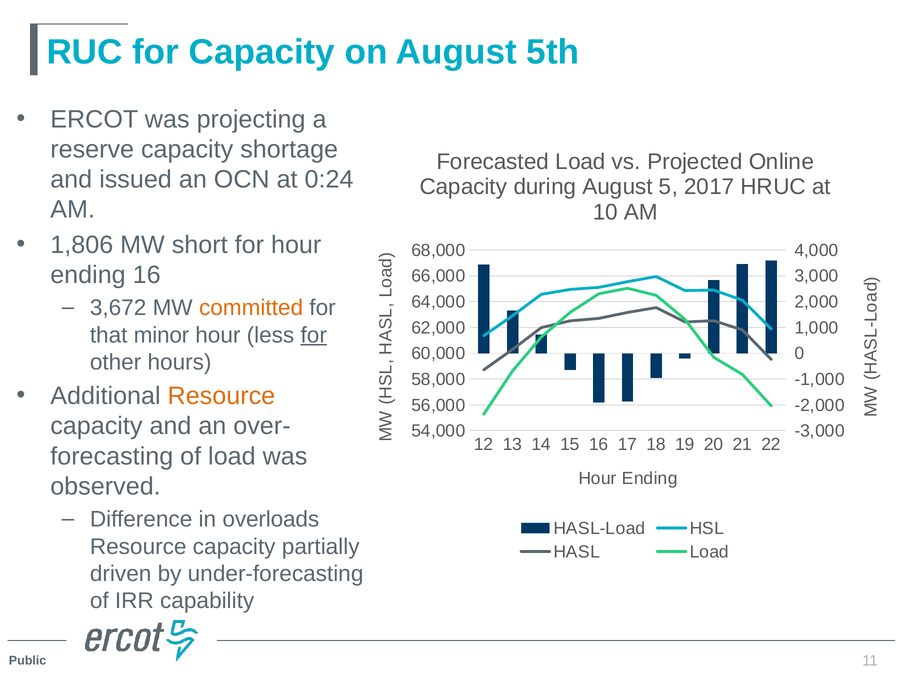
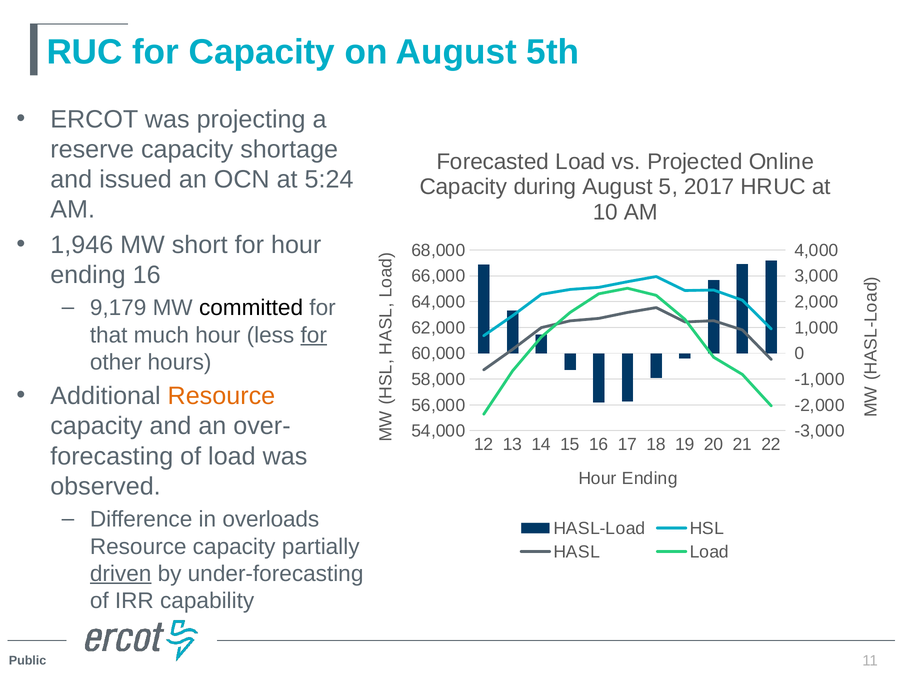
0:24: 0:24 -> 5:24 (329, 180)
1,806: 1,806 -> 1,946 (82, 245)
3,672: 3,672 -> 9,179 (118, 308)
committed colour: orange -> black (251, 308)
minor: minor -> much (161, 335)
driven underline: none -> present (121, 574)
